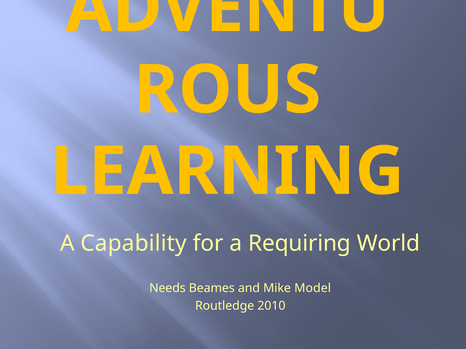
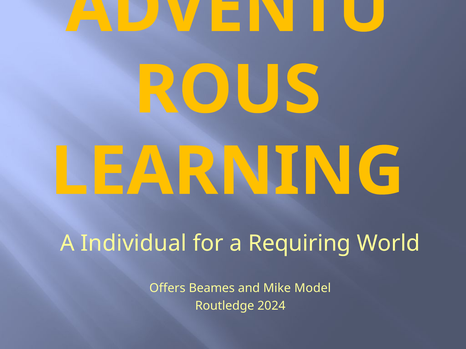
Capability: Capability -> Individual (134, 244)
Needs: Needs -> Offers (167, 288)
2010: 2010 -> 2024 (271, 306)
